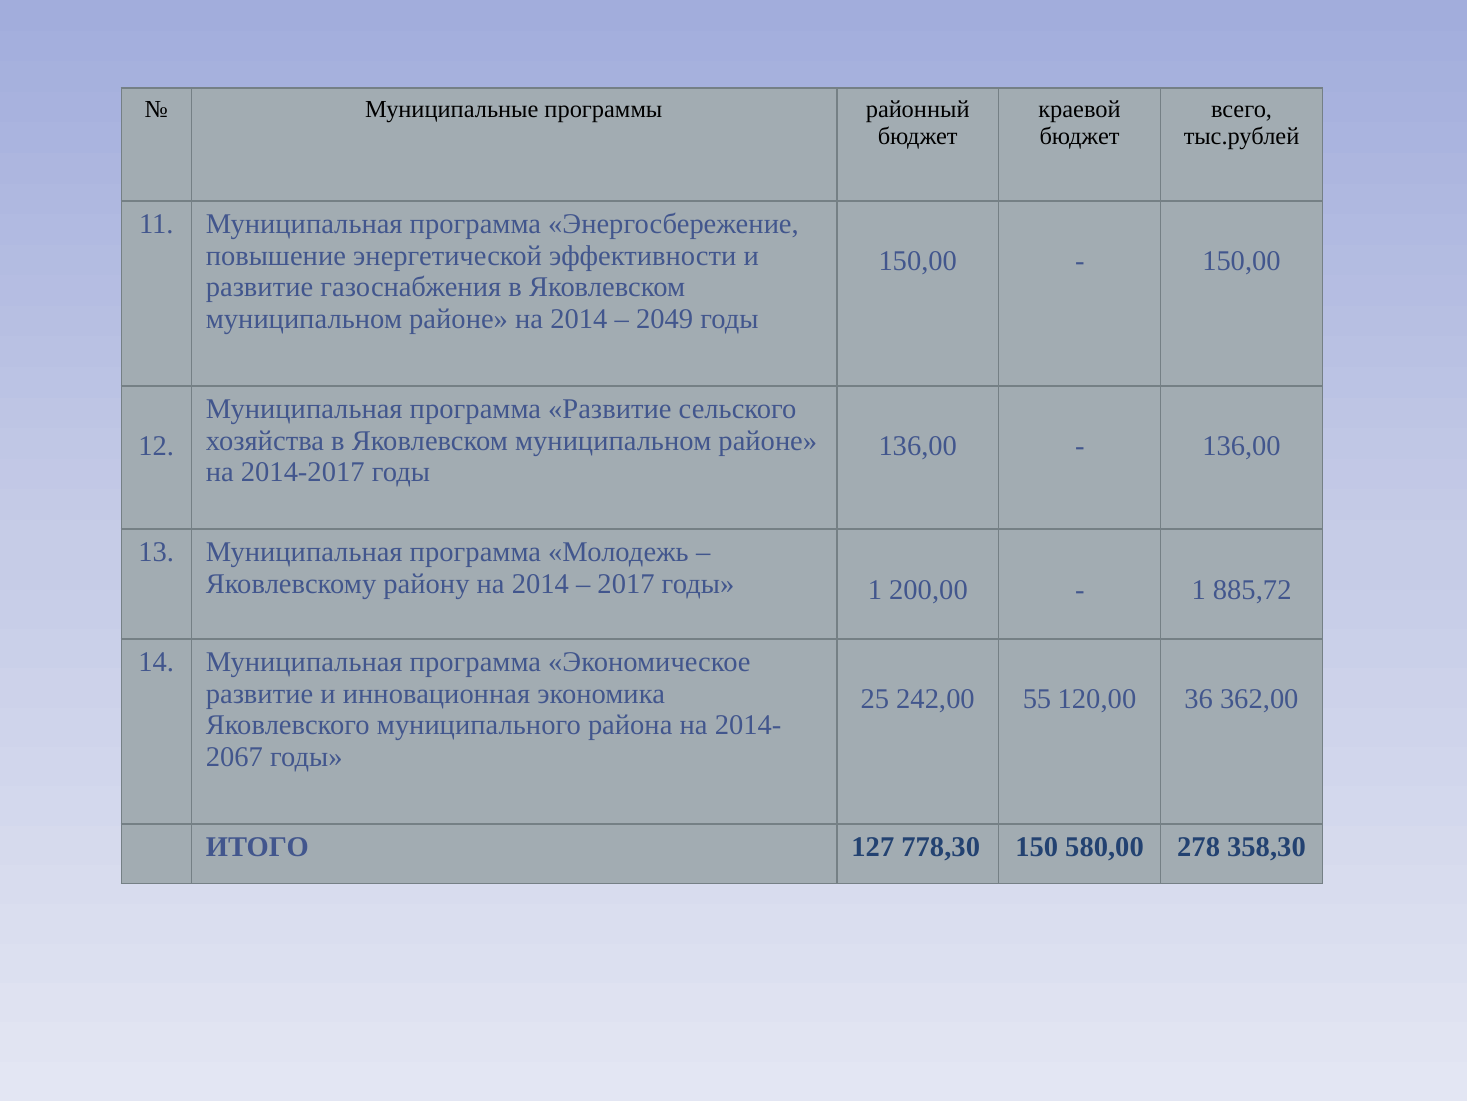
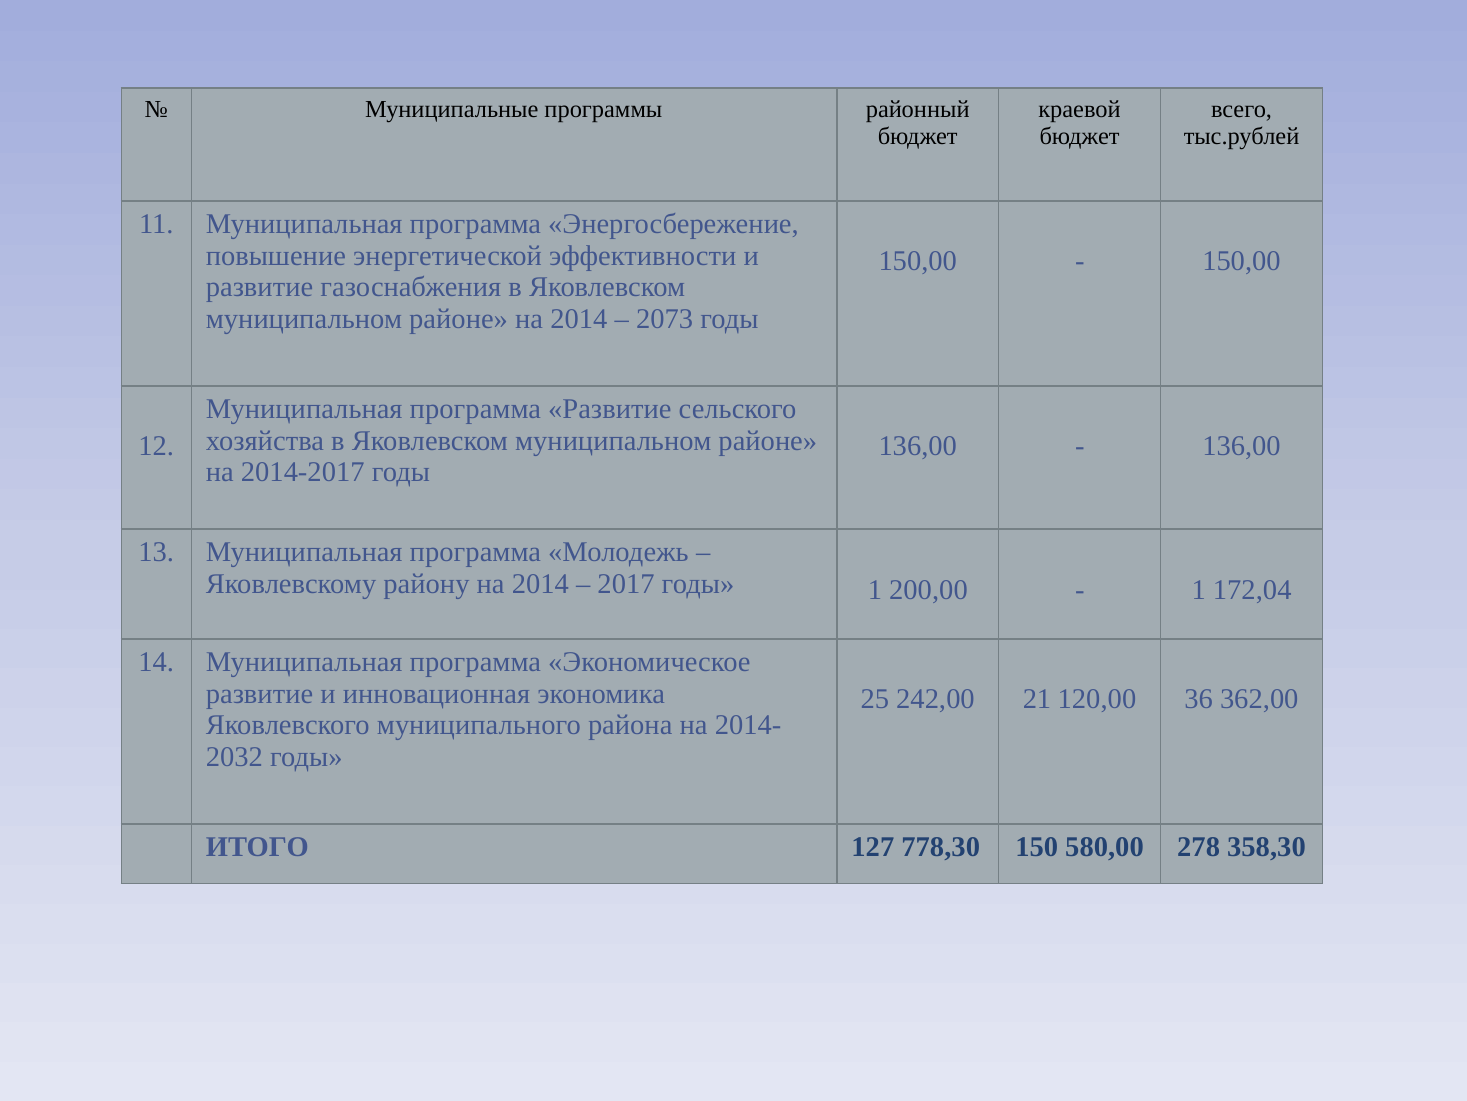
2049: 2049 -> 2073 (665, 319)
885,72: 885,72 -> 172,04 (1252, 589)
55: 55 -> 21 (1037, 699)
2067: 2067 -> 2032 (234, 756)
